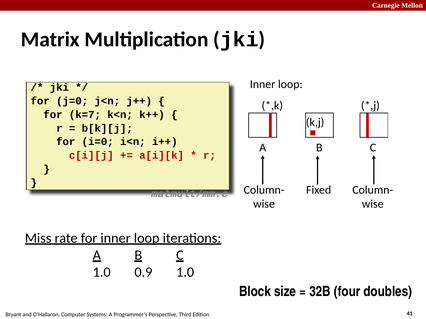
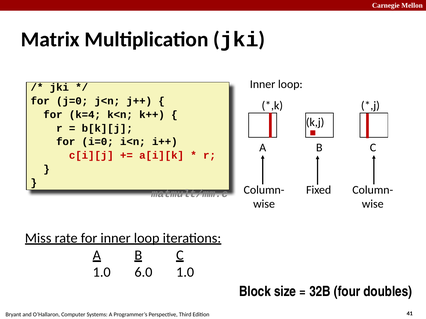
k=7: k=7 -> k=4 (85, 115)
0.9: 0.9 -> 6.0 (143, 272)
